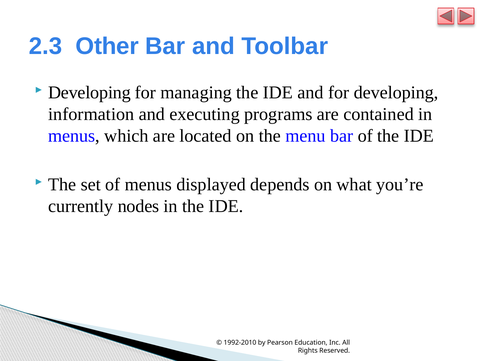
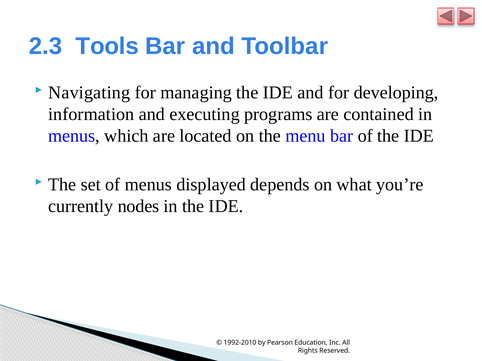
Other: Other -> Tools (107, 46)
Developing: Developing -> Navigating (89, 93)
